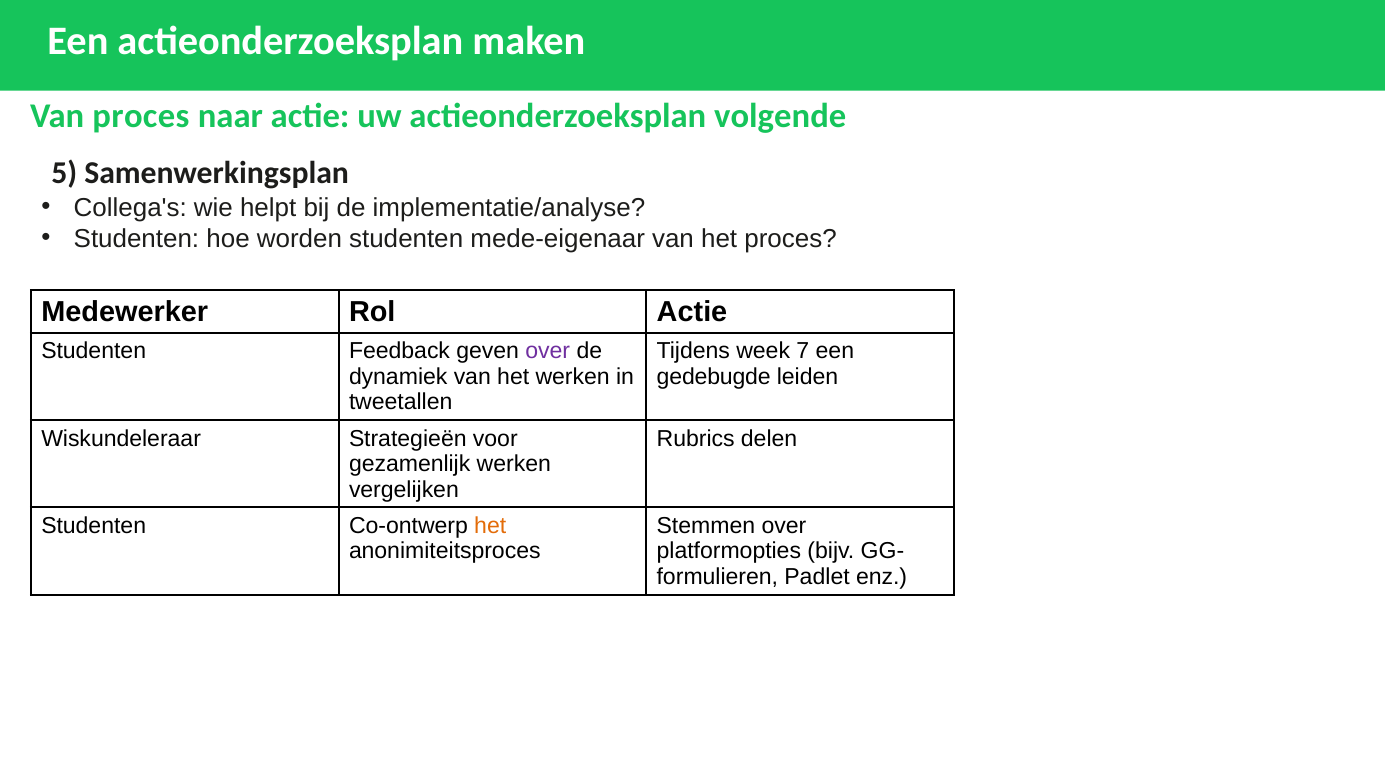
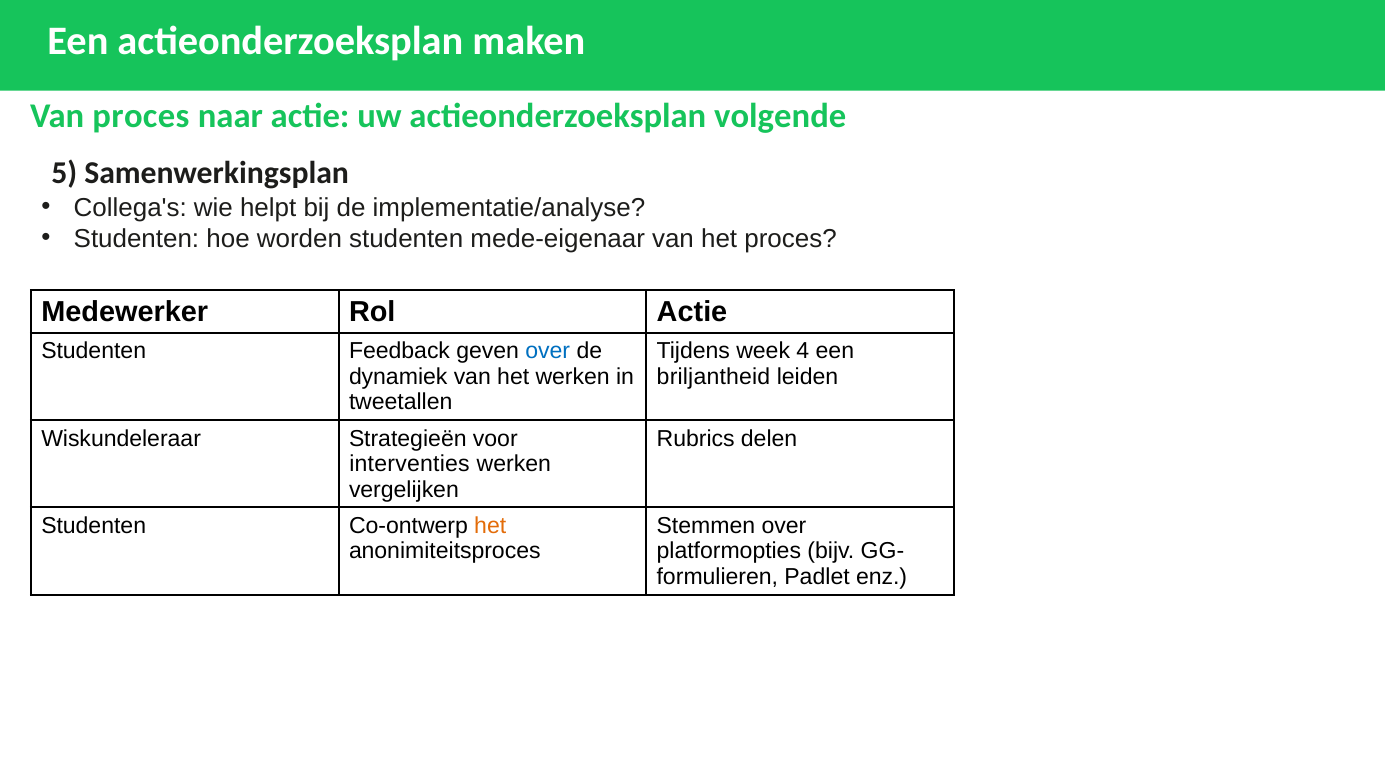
over colour: purple -> blue (548, 351)
7: 7 -> 4 (803, 351)
gedebugde: gedebugde -> briljantheid (714, 377)
gezamenlijk: gezamenlijk -> interventies (410, 464)
